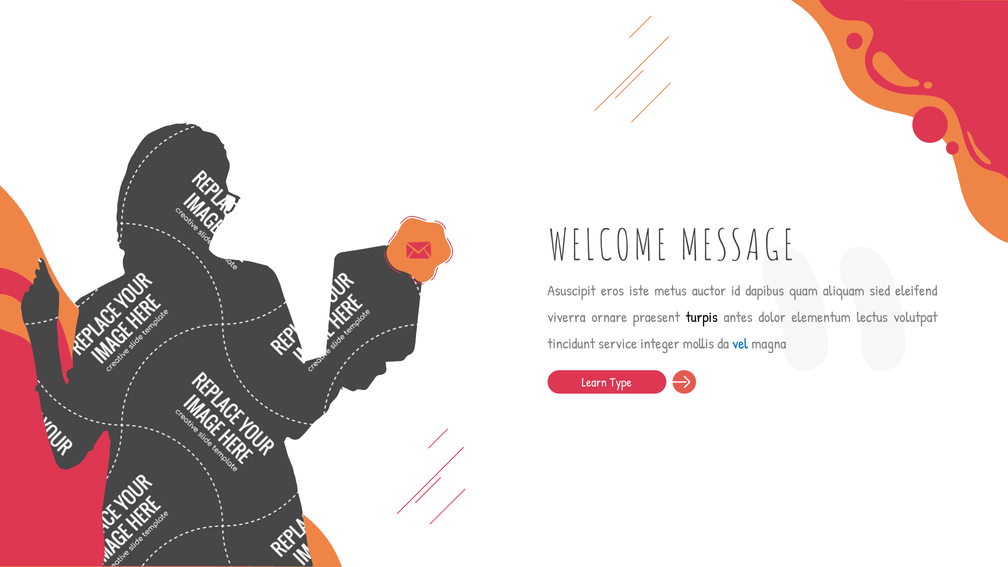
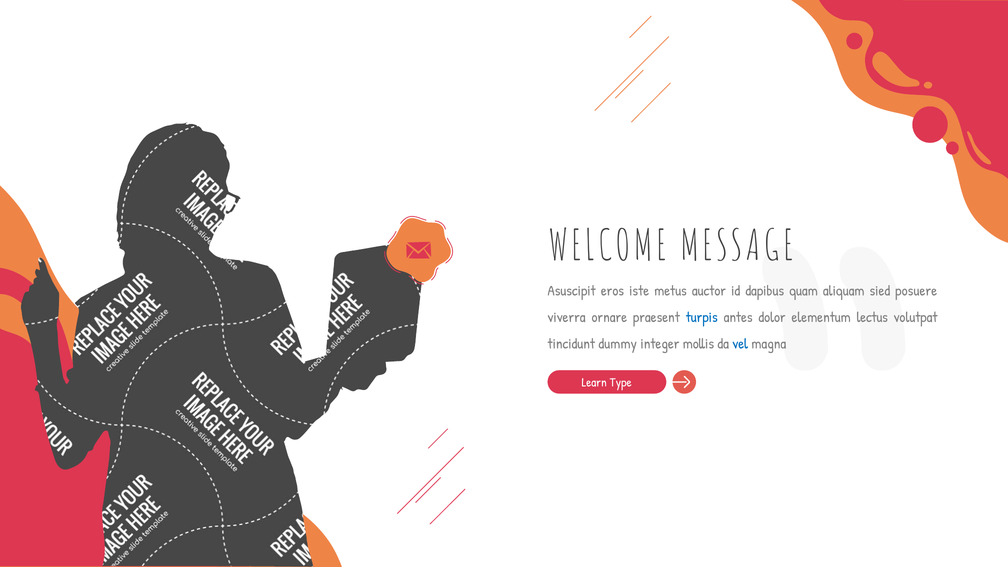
eleifend: eleifend -> posuere (916, 291)
turpis colour: black -> blue (702, 317)
service: service -> dummy (618, 344)
